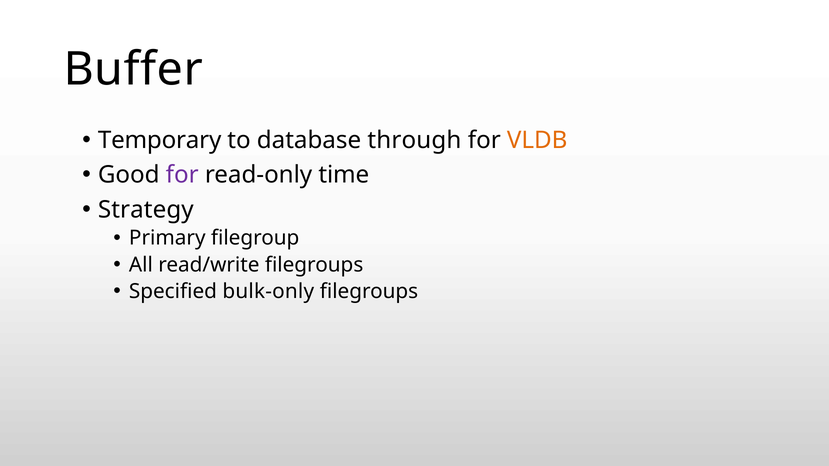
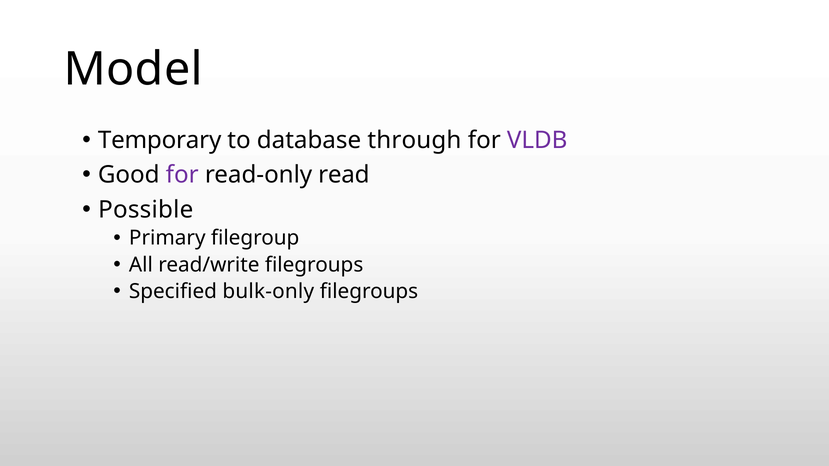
Buffer: Buffer -> Model (133, 70)
VLDB colour: orange -> purple (537, 140)
time: time -> read (344, 175)
Strategy: Strategy -> Possible (146, 210)
